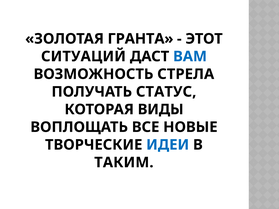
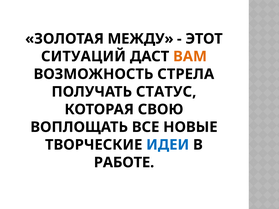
ГРАНТА: ГРАНТА -> МЕЖДУ (140, 39)
ВАМ colour: blue -> orange (190, 57)
ВИДЫ: ВИДЫ -> СВОЮ (161, 110)
ТАКИМ: ТАКИМ -> РАБОТЕ (124, 163)
